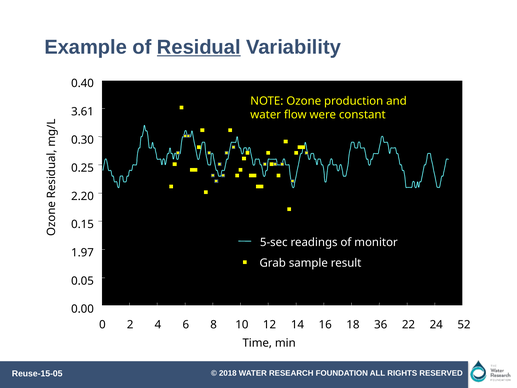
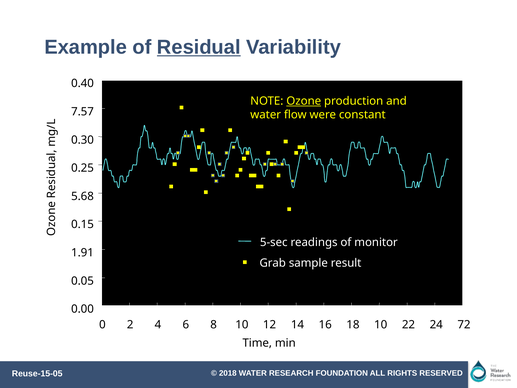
Ozone underline: none -> present (304, 101)
3.61: 3.61 -> 7.57 (83, 111)
2.20: 2.20 -> 5.68 (83, 196)
1.97: 1.97 -> 1.91 (83, 253)
18 36: 36 -> 10 (381, 324)
52: 52 -> 72 (464, 324)
